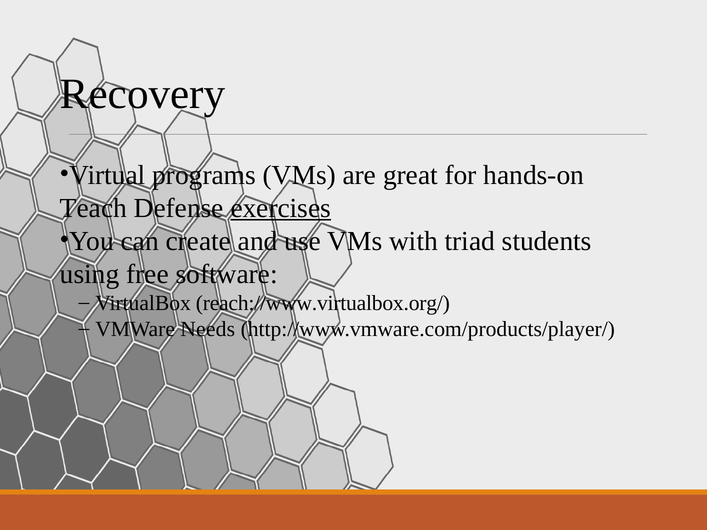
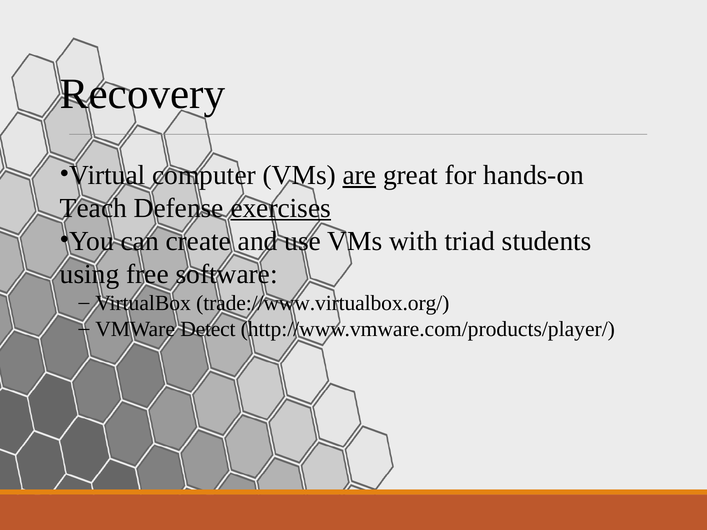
programs: programs -> computer (204, 175)
are underline: none -> present (359, 175)
reach://www.virtualbox.org/: reach://www.virtualbox.org/ -> trade://www.virtualbox.org/ (323, 303)
Needs: Needs -> Detect (208, 329)
